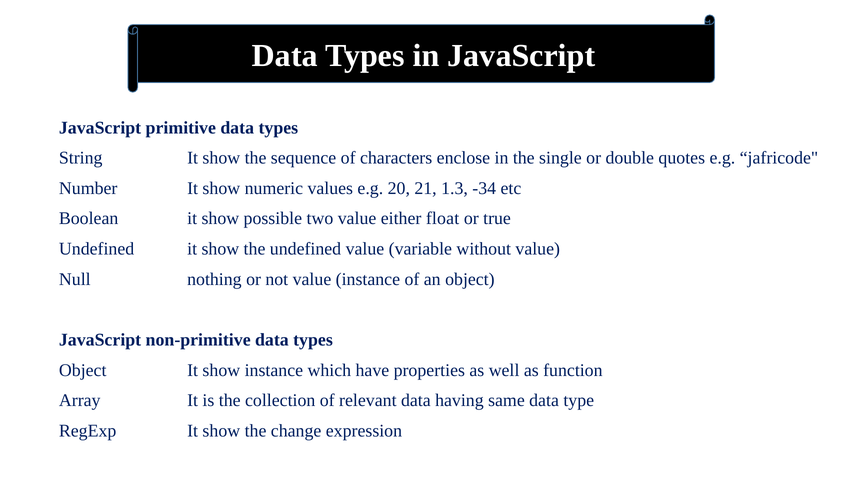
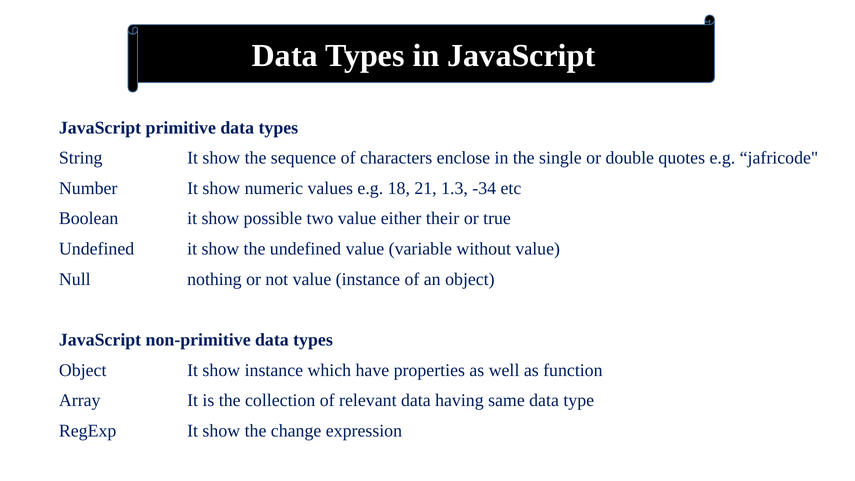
20: 20 -> 18 (399, 188)
float: float -> their (443, 219)
